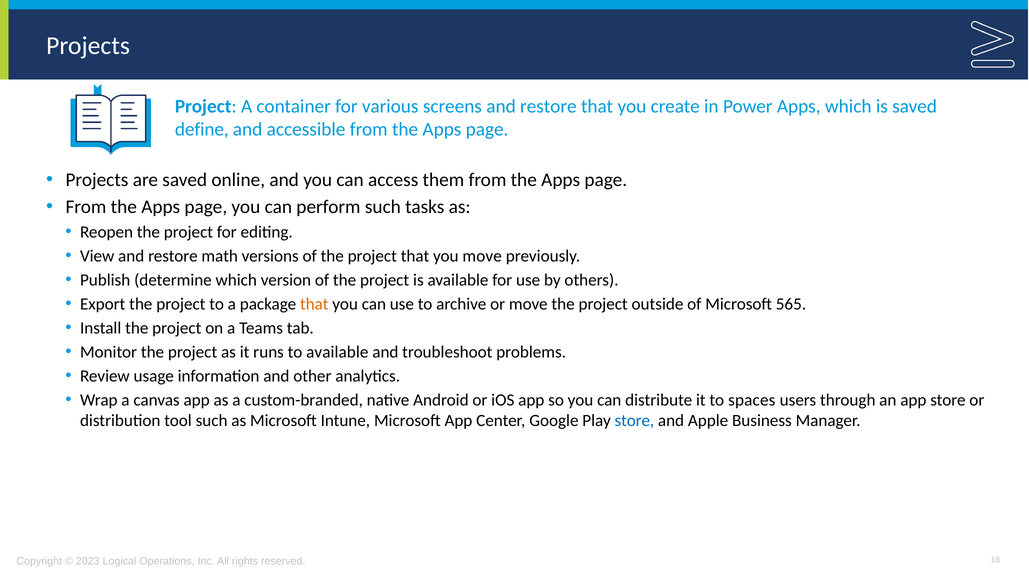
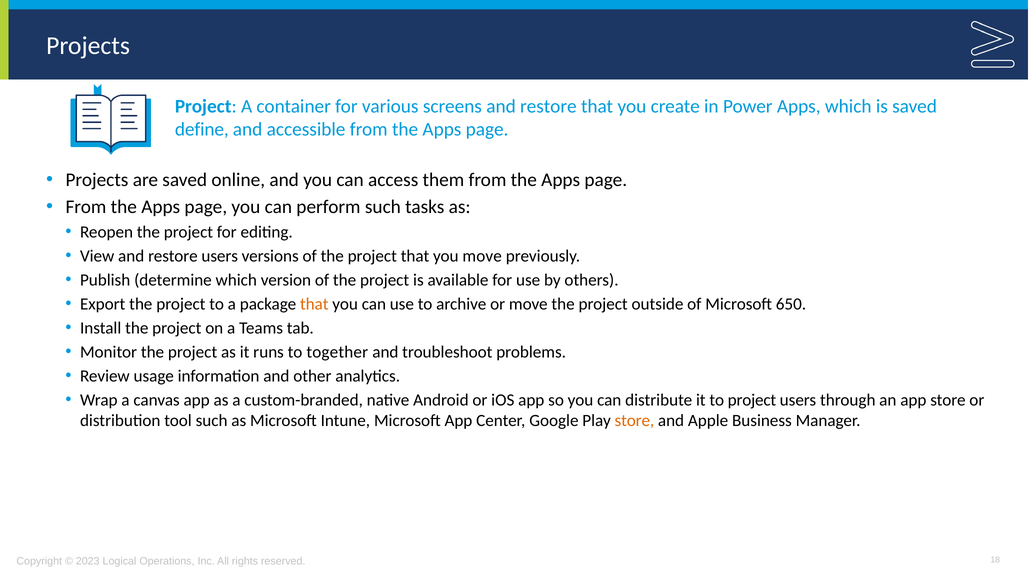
restore math: math -> users (220, 256)
565: 565 -> 650 (791, 304)
to available: available -> together (337, 352)
to spaces: spaces -> project (752, 400)
store colour: blue -> orange (634, 421)
